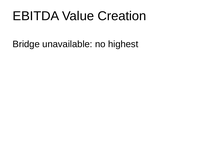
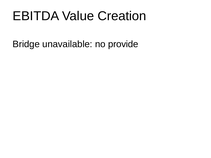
highest: highest -> provide (123, 44)
